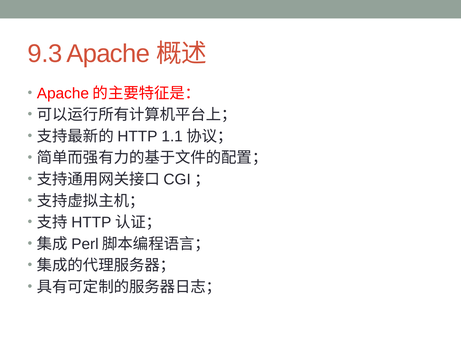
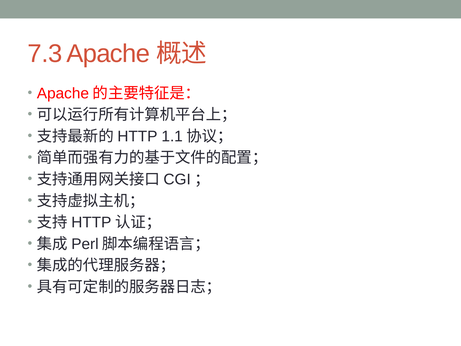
9.3: 9.3 -> 7.3 (45, 54)
